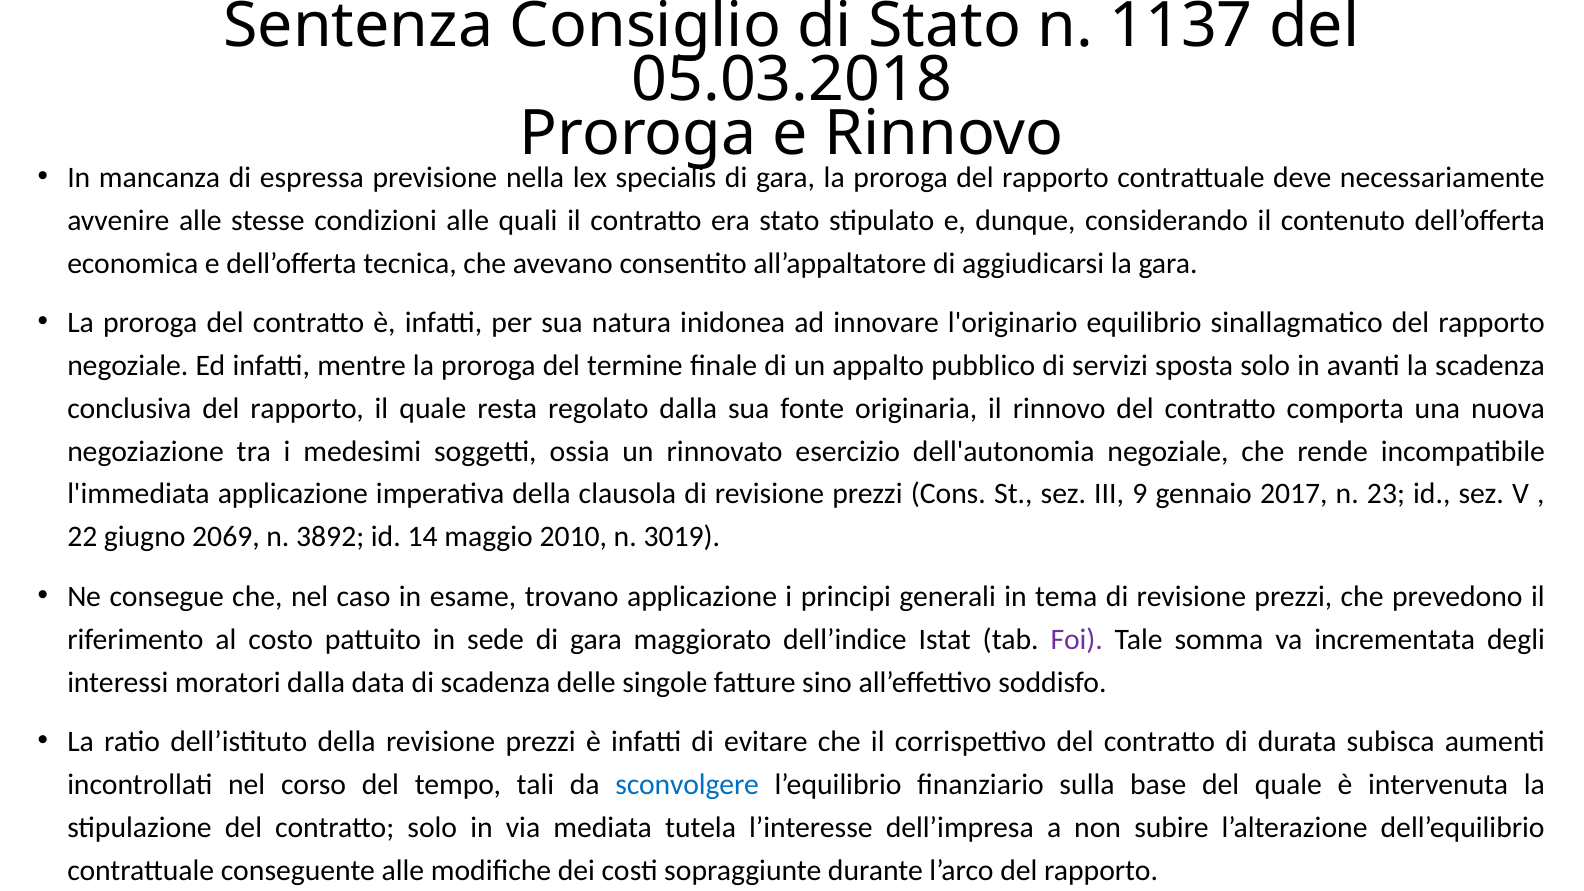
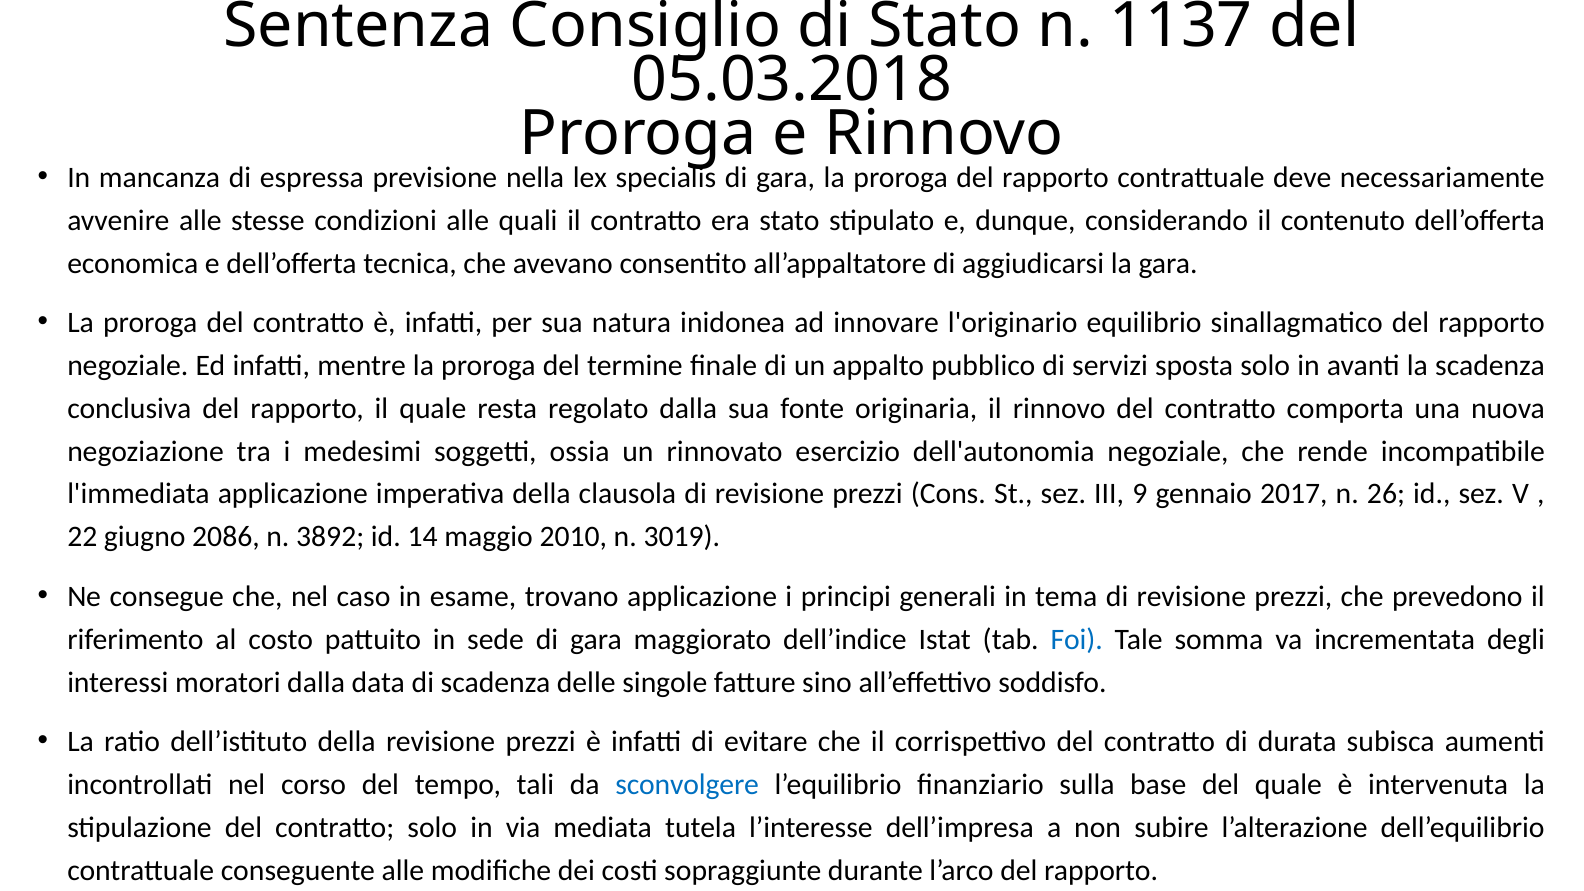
23: 23 -> 26 (1386, 494)
2069: 2069 -> 2086 (226, 537)
Foi colour: purple -> blue (1077, 639)
